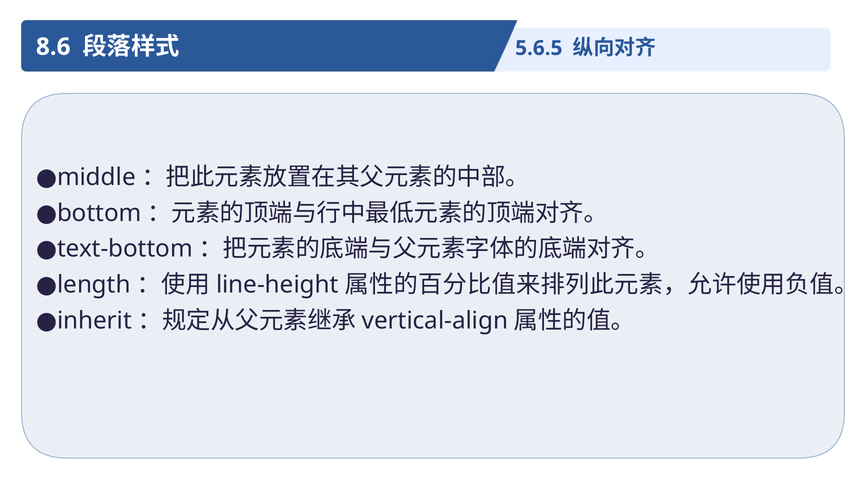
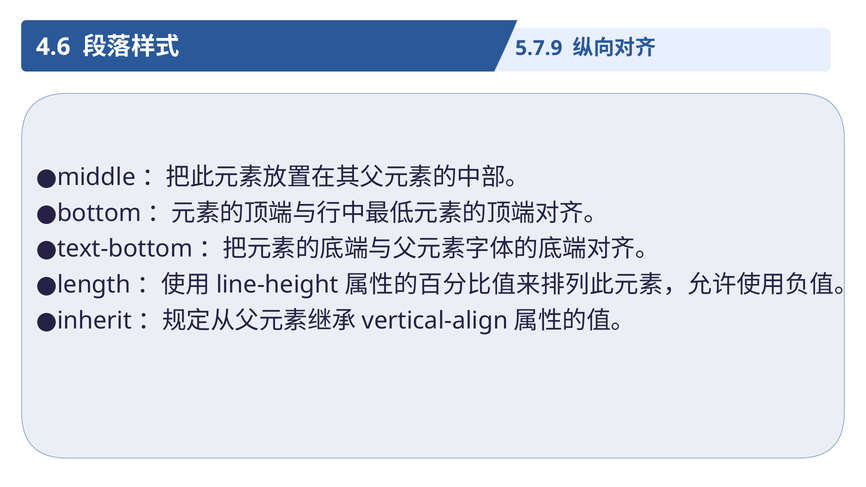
8.6: 8.6 -> 4.6 (53, 47)
5.6.5: 5.6.5 -> 5.7.9 (539, 48)
